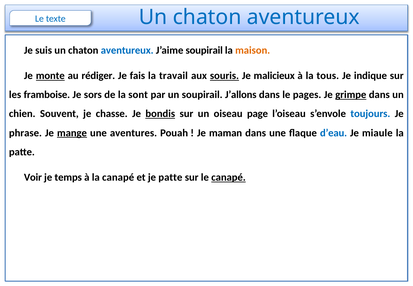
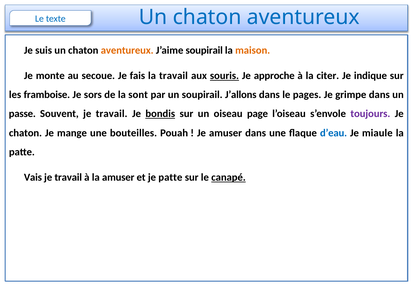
aventureux colour: blue -> orange (127, 50)
monte underline: present -> none (50, 76)
rédiger: rédiger -> secoue (98, 76)
malicieux: malicieux -> approche (274, 76)
tous: tous -> citer (328, 76)
grimpe underline: present -> none (351, 95)
chien: chien -> passe (22, 114)
Souvent je chasse: chasse -> travail (112, 114)
toujours colour: blue -> purple (370, 114)
phrase: phrase -> chaton (25, 133)
mange underline: present -> none (72, 133)
aventures: aventures -> bouteilles (133, 133)
Je maman: maman -> amuser (226, 133)
Voir: Voir -> Vais (33, 177)
temps: temps -> travail (68, 177)
la canapé: canapé -> amuser (118, 177)
